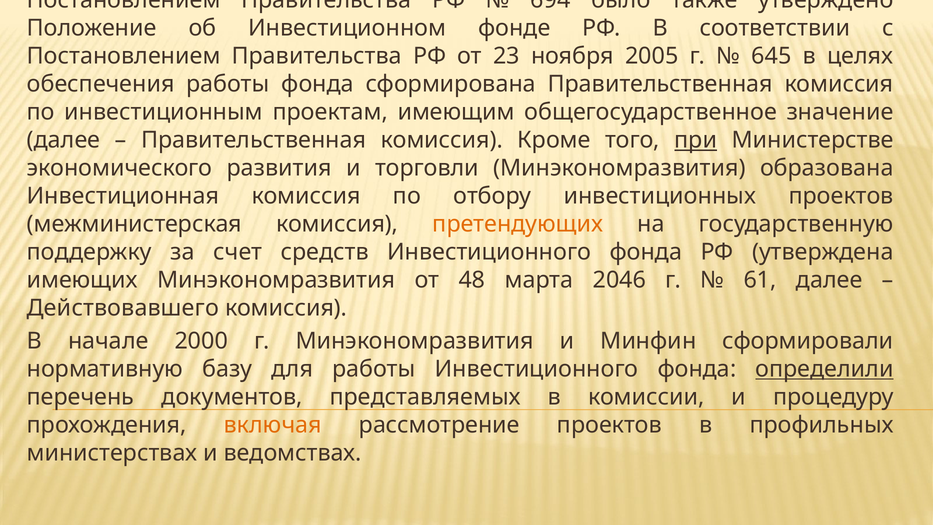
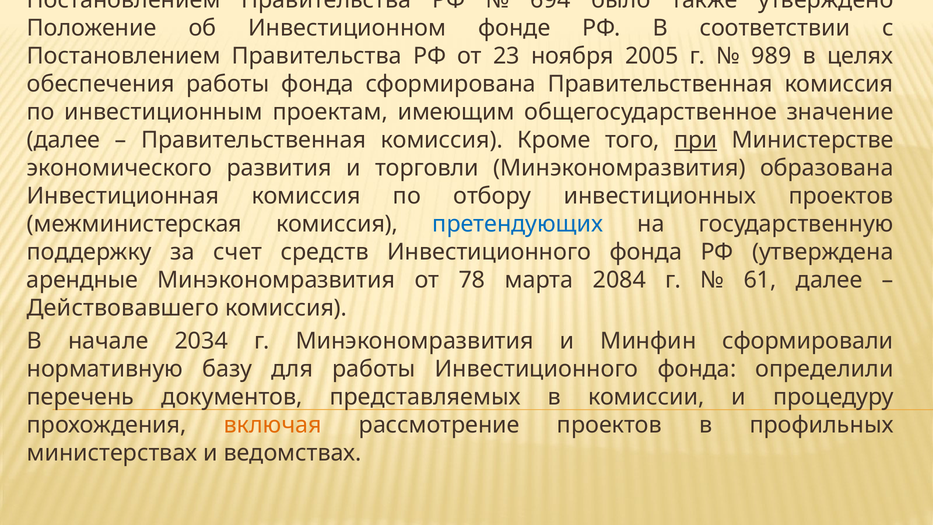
645: 645 -> 989 (771, 56)
претендующих colour: orange -> blue (518, 224)
имеющих: имеющих -> арендные (82, 280)
48: 48 -> 78 (472, 280)
2046: 2046 -> 2084 (619, 280)
2000: 2000 -> 2034 (201, 341)
определили underline: present -> none (824, 369)
